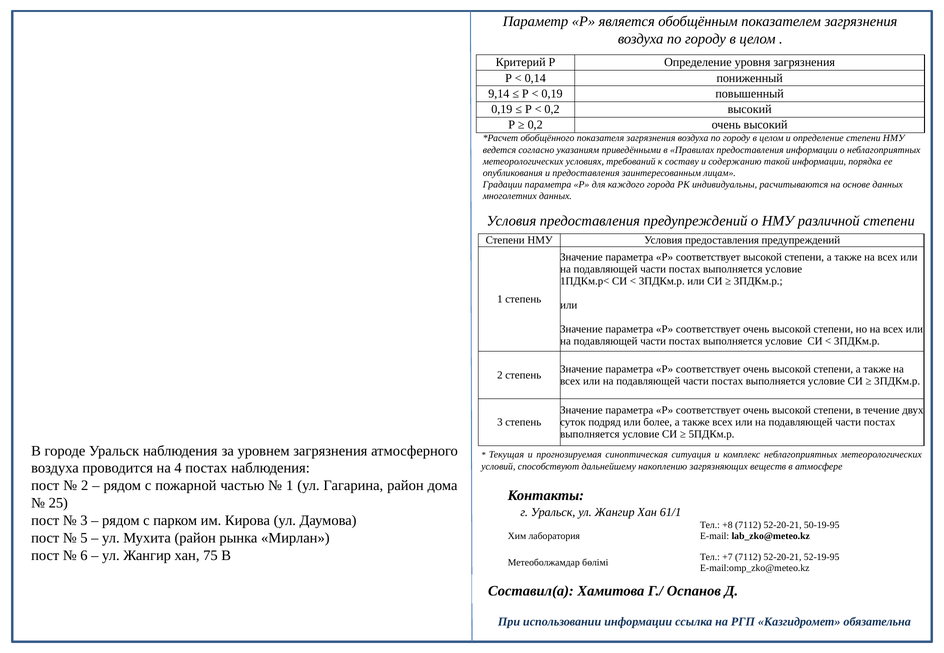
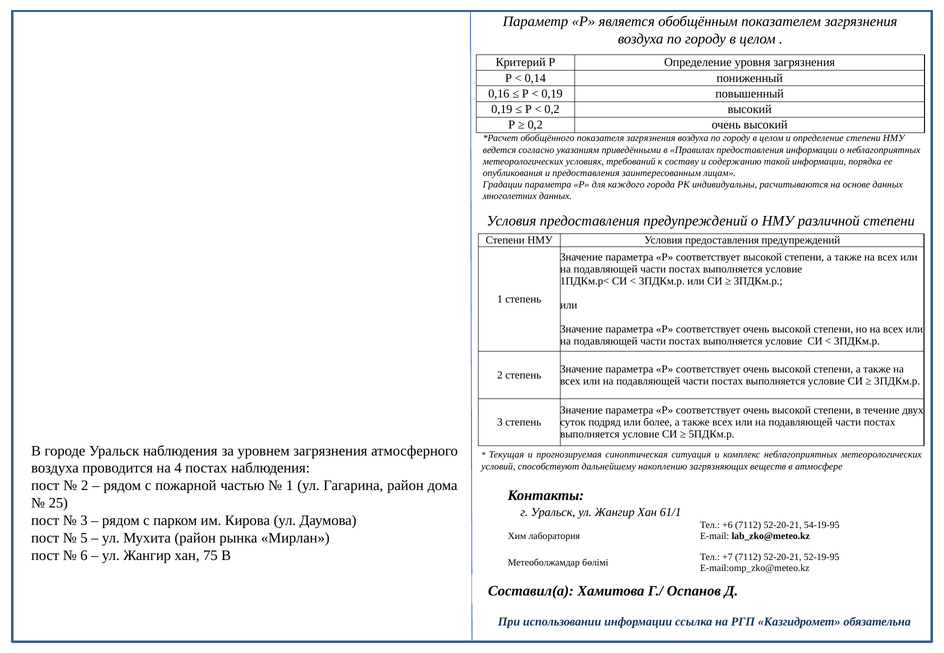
9,14: 9,14 -> 0,16 (499, 94)
+8: +8 -> +6 (727, 526)
50-19-95: 50-19-95 -> 54-19-95 (822, 526)
